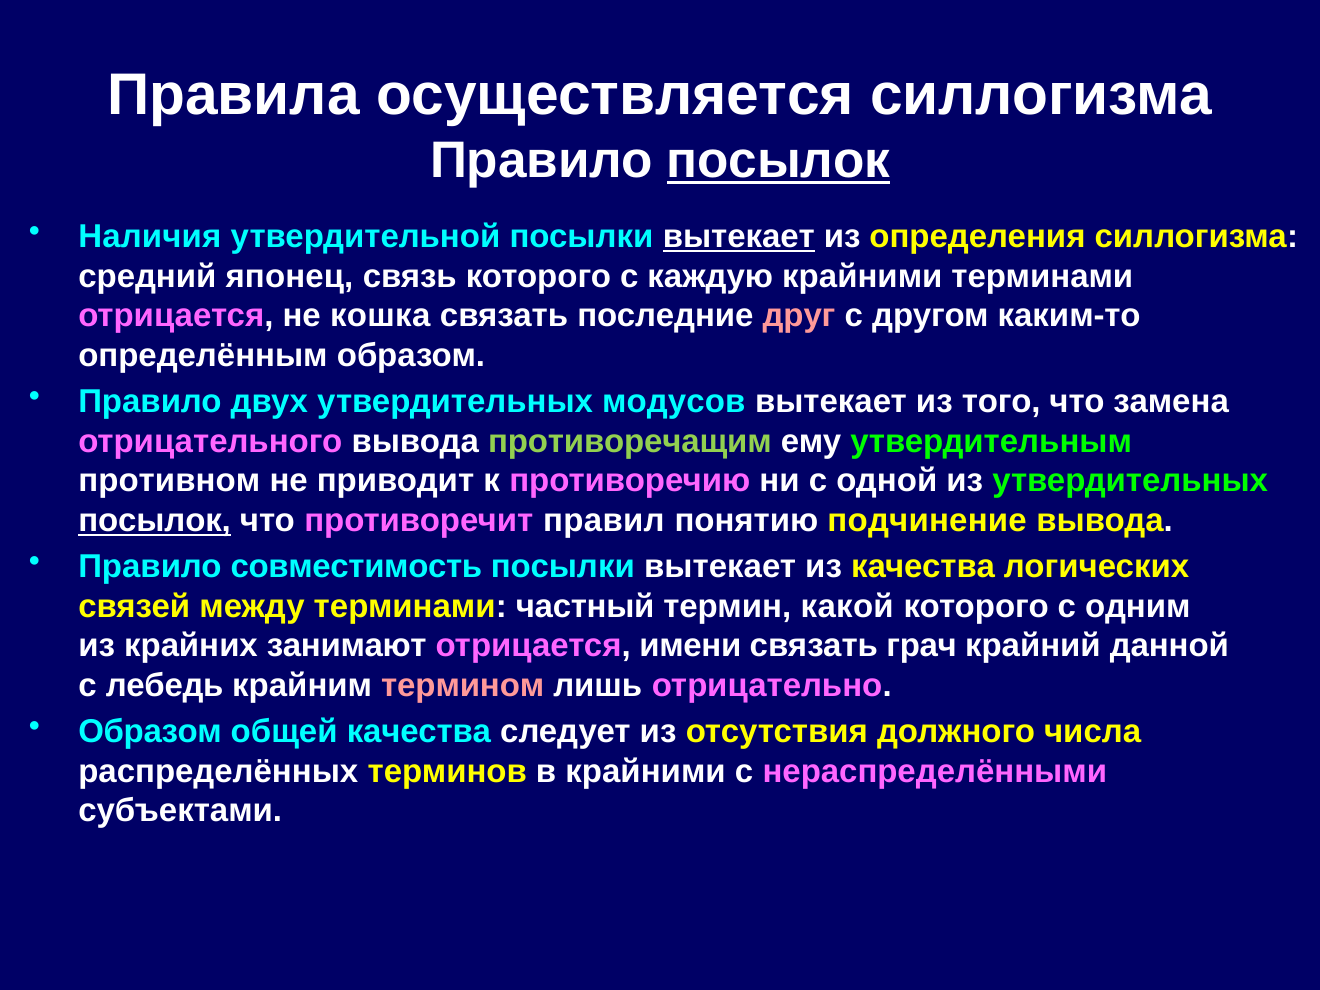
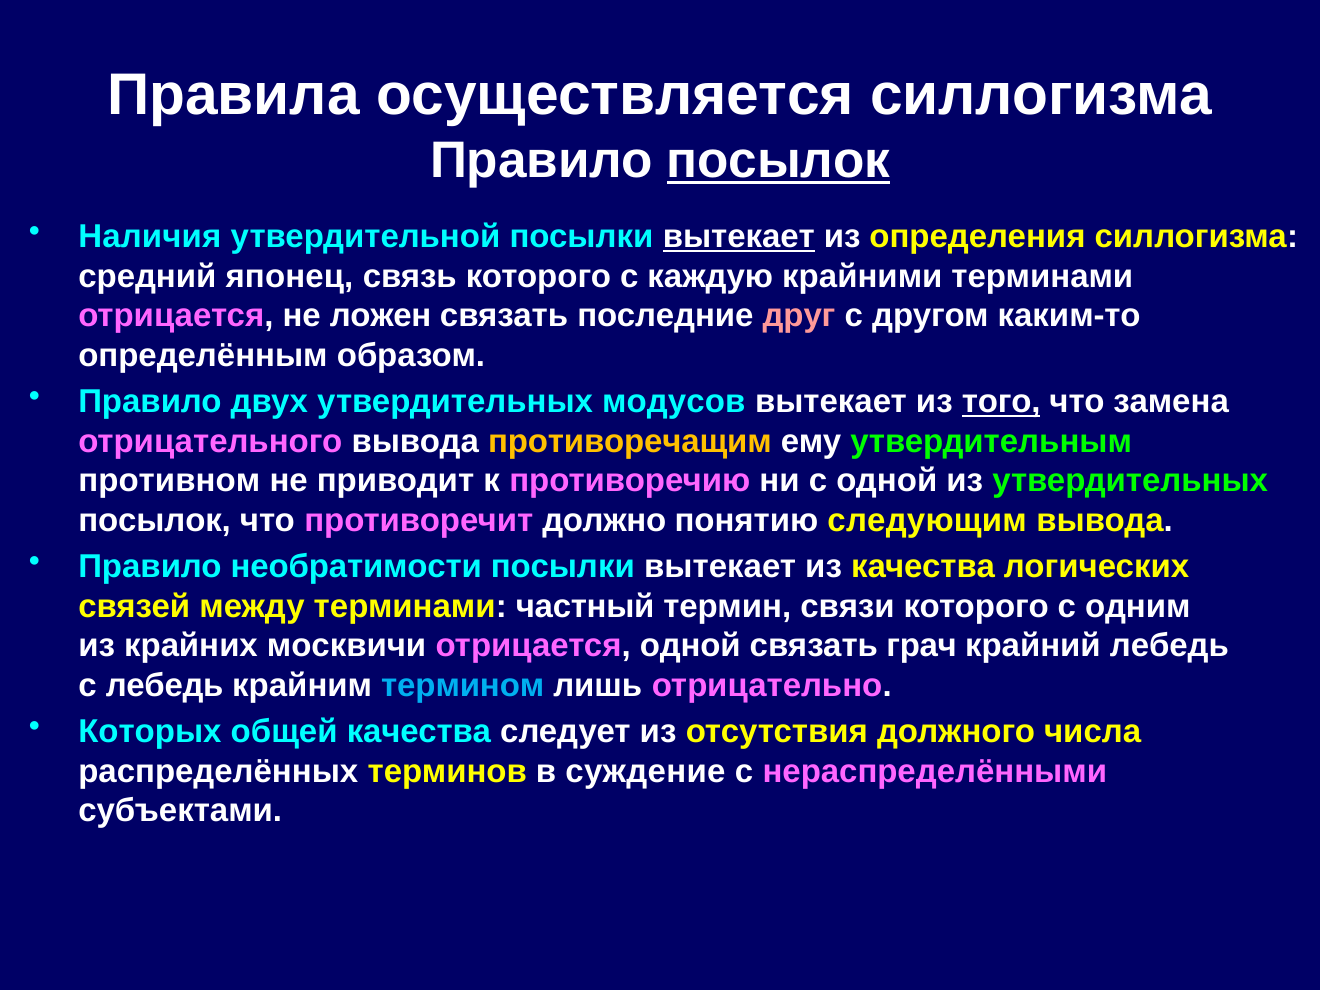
кошка: кошка -> ложен (381, 316)
того underline: none -> present (1001, 402)
противоречащим colour: light green -> yellow (630, 441)
посылок underline: present -> none (155, 520)
правил: правил -> должно (604, 520)
подчинение: подчинение -> следующим (927, 520)
совместимость: совместимость -> необратимости (356, 567)
какой: какой -> связи (847, 606)
занимают: занимают -> москвичи (347, 646)
отрицается имени: имени -> одной (690, 646)
крайний данной: данной -> лебедь (1169, 646)
термином colour: pink -> light blue (463, 685)
Образом: Образом -> Которых (150, 732)
в крайними: крайними -> суждение (645, 771)
